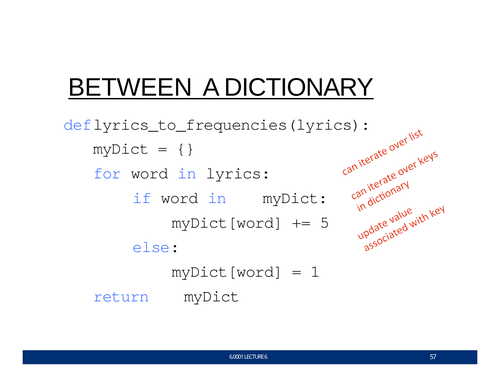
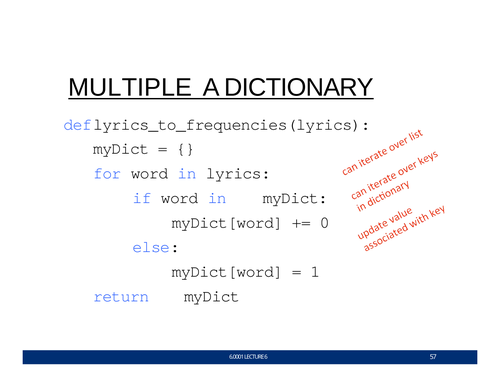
BETWEEN: BETWEEN -> MULTIPLE (130, 87)
5: 5 -> 0 (325, 222)
